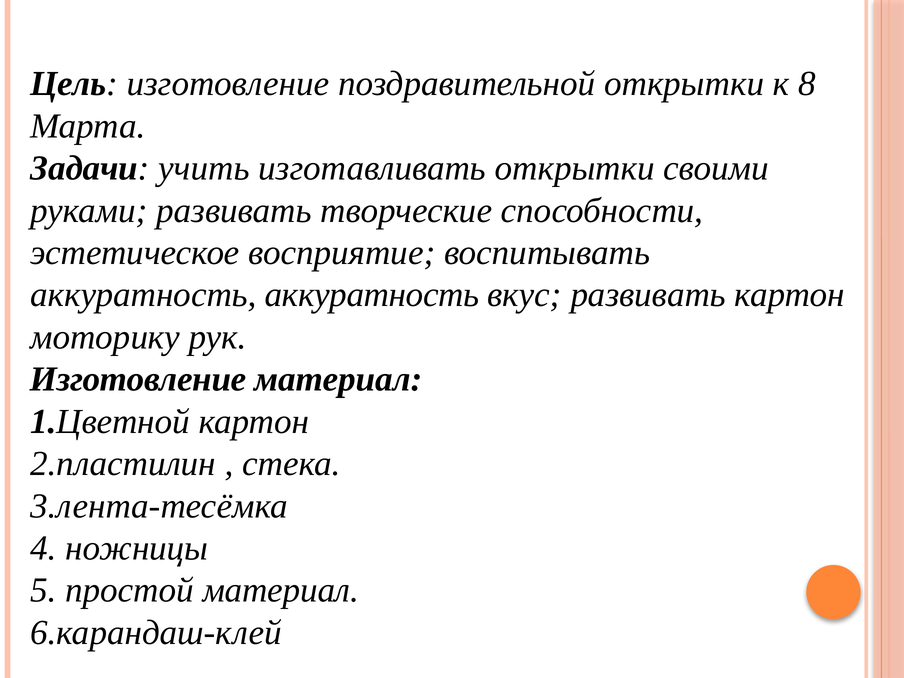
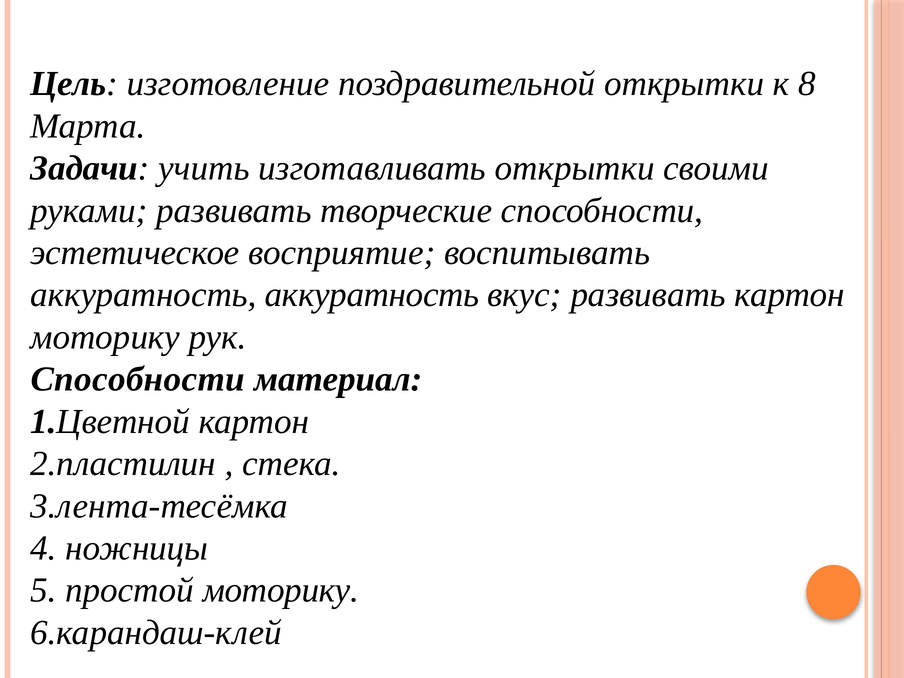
Изготовление: Изготовление -> Способности (138, 379)
простой материал: материал -> моторику (281, 590)
